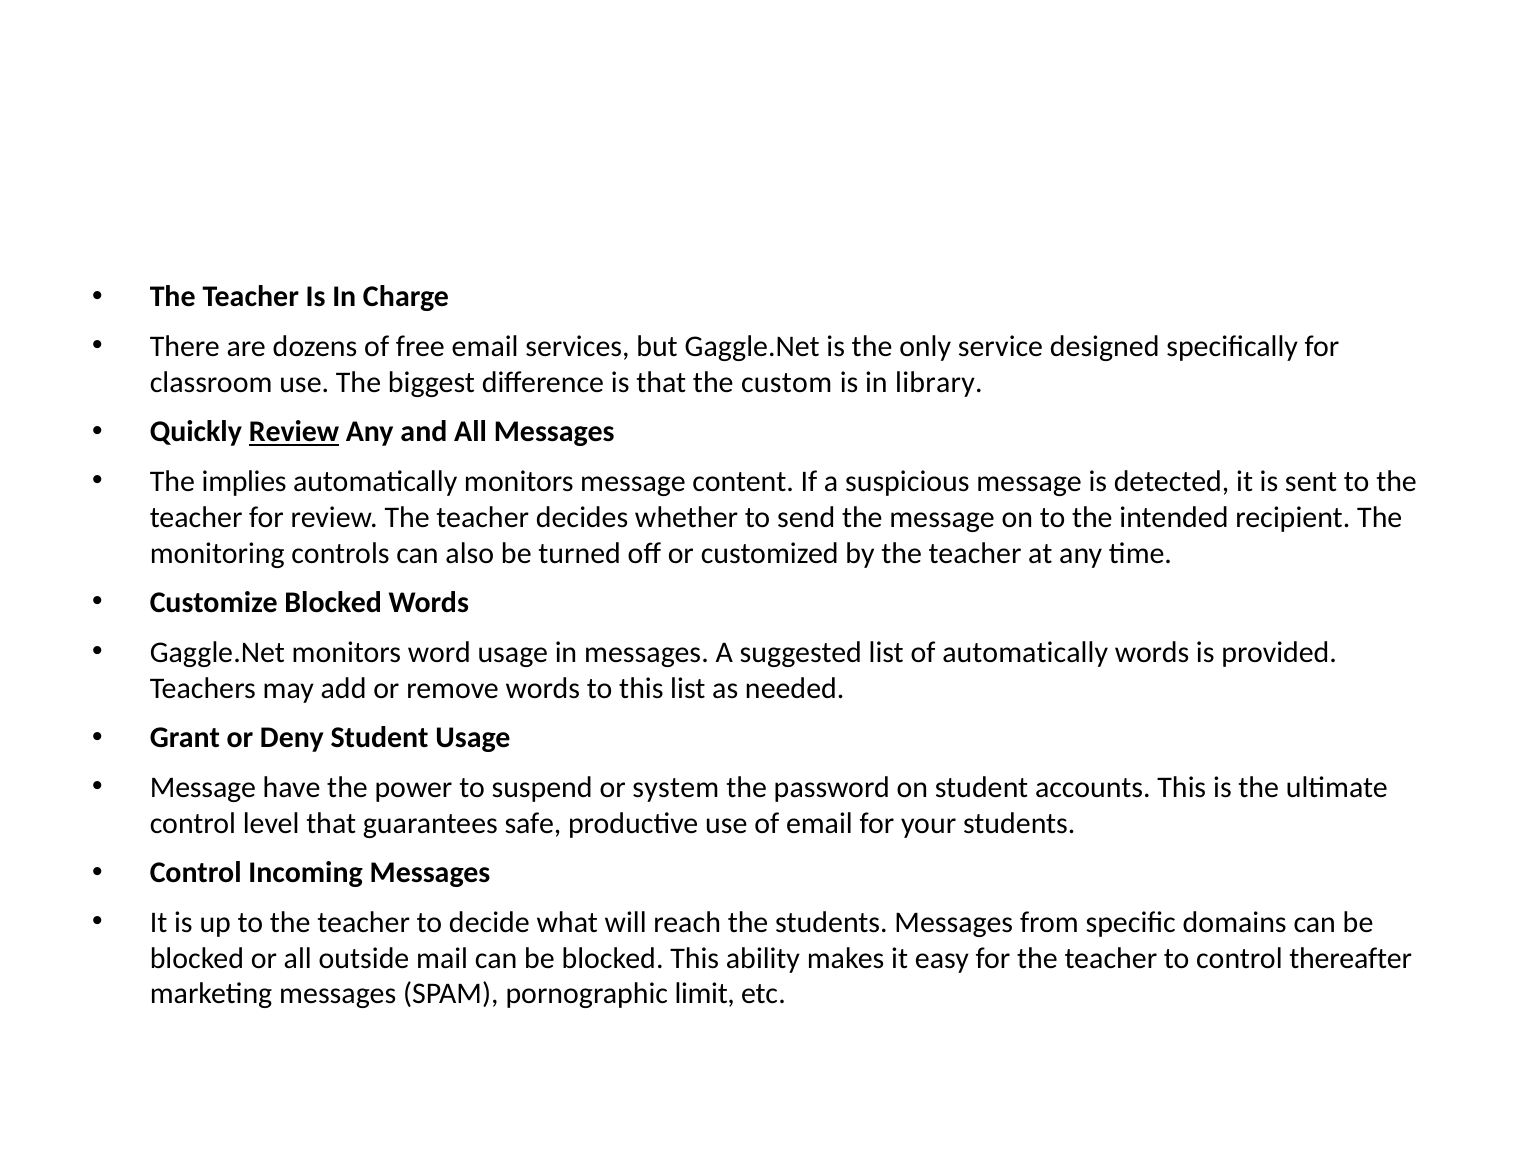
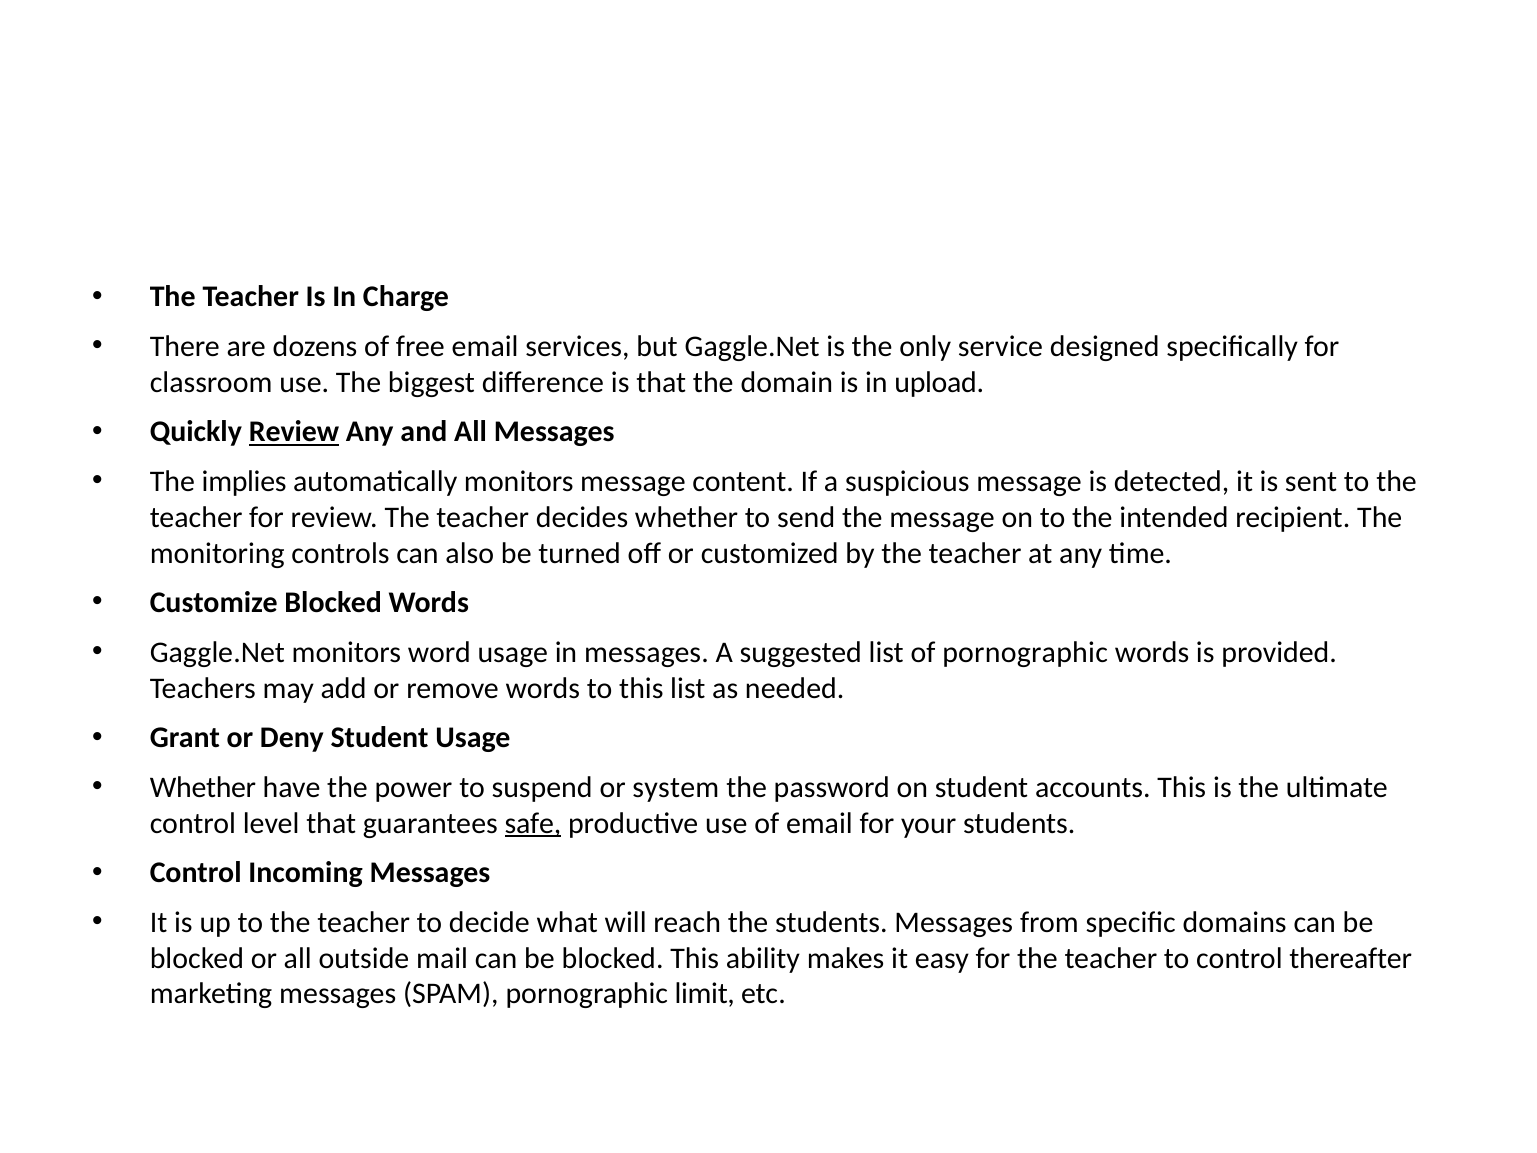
custom: custom -> domain (787, 382)
library: library -> upload (939, 382)
of automatically: automatically -> pornographic (1025, 652)
Message: Message -> Whether (203, 787)
safe underline: none -> present (533, 823)
